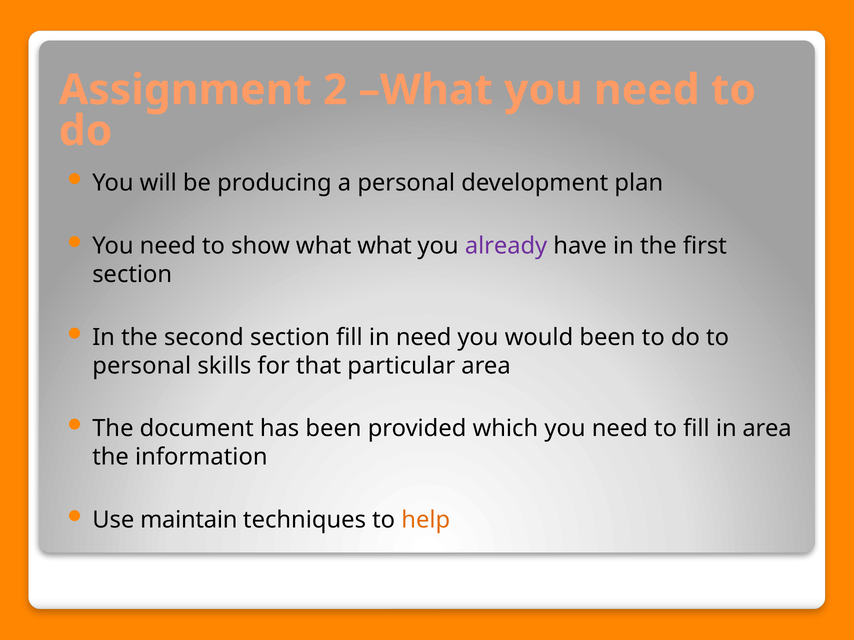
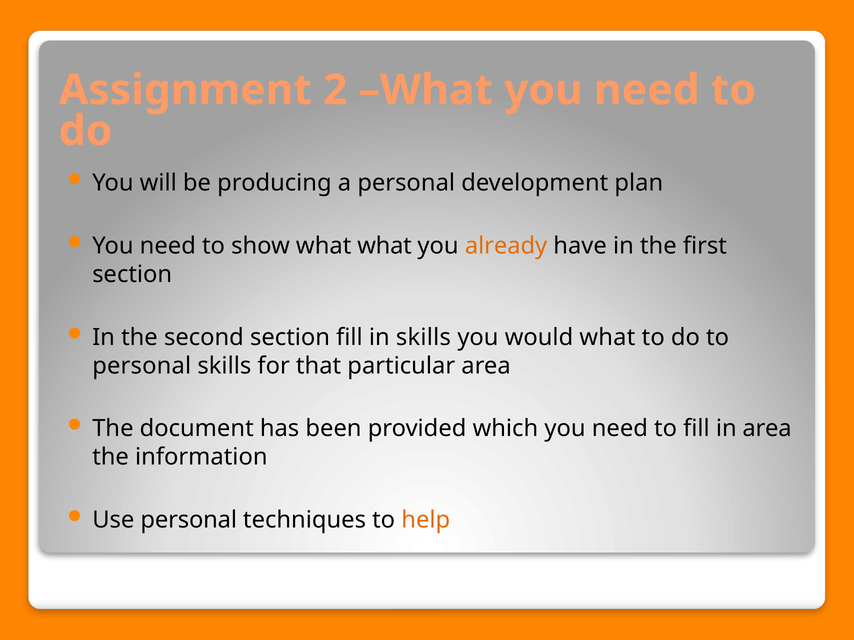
already colour: purple -> orange (506, 246)
in need: need -> skills (423, 337)
would been: been -> what (607, 337)
Use maintain: maintain -> personal (189, 520)
